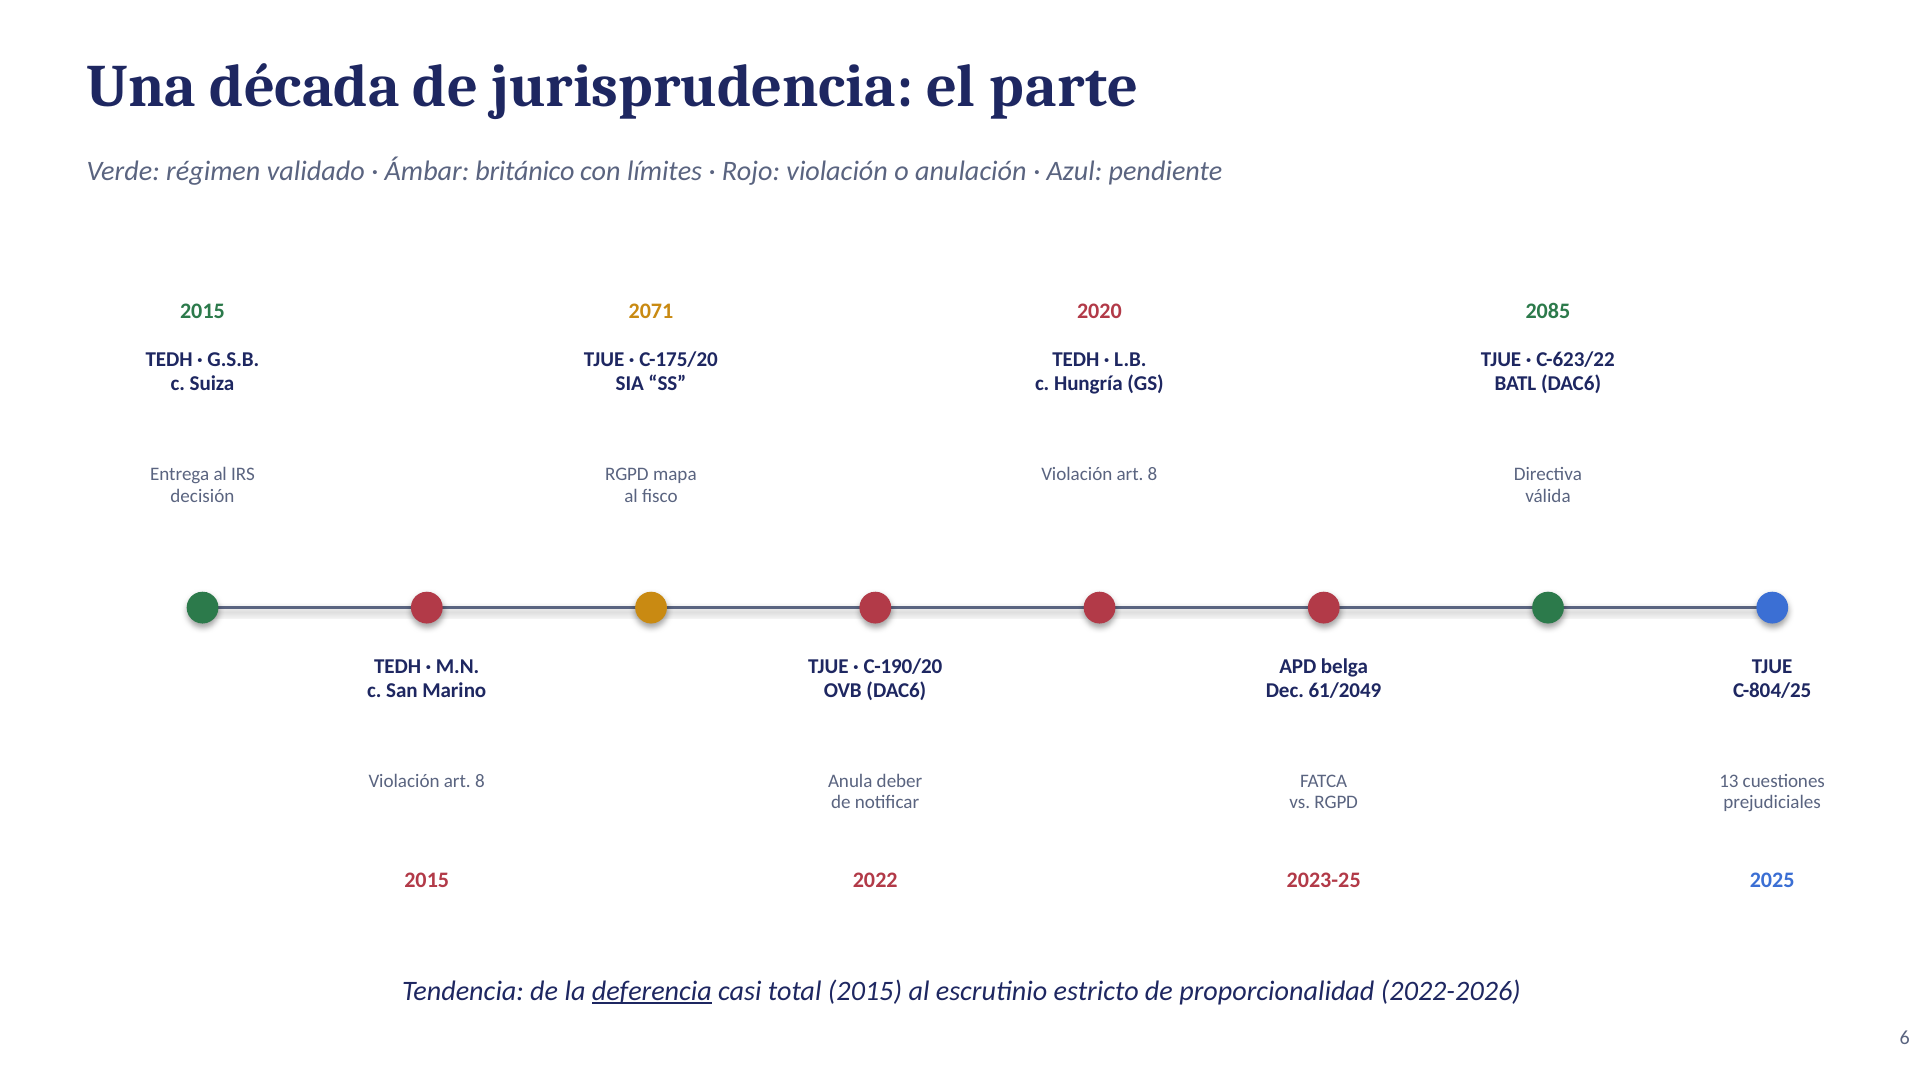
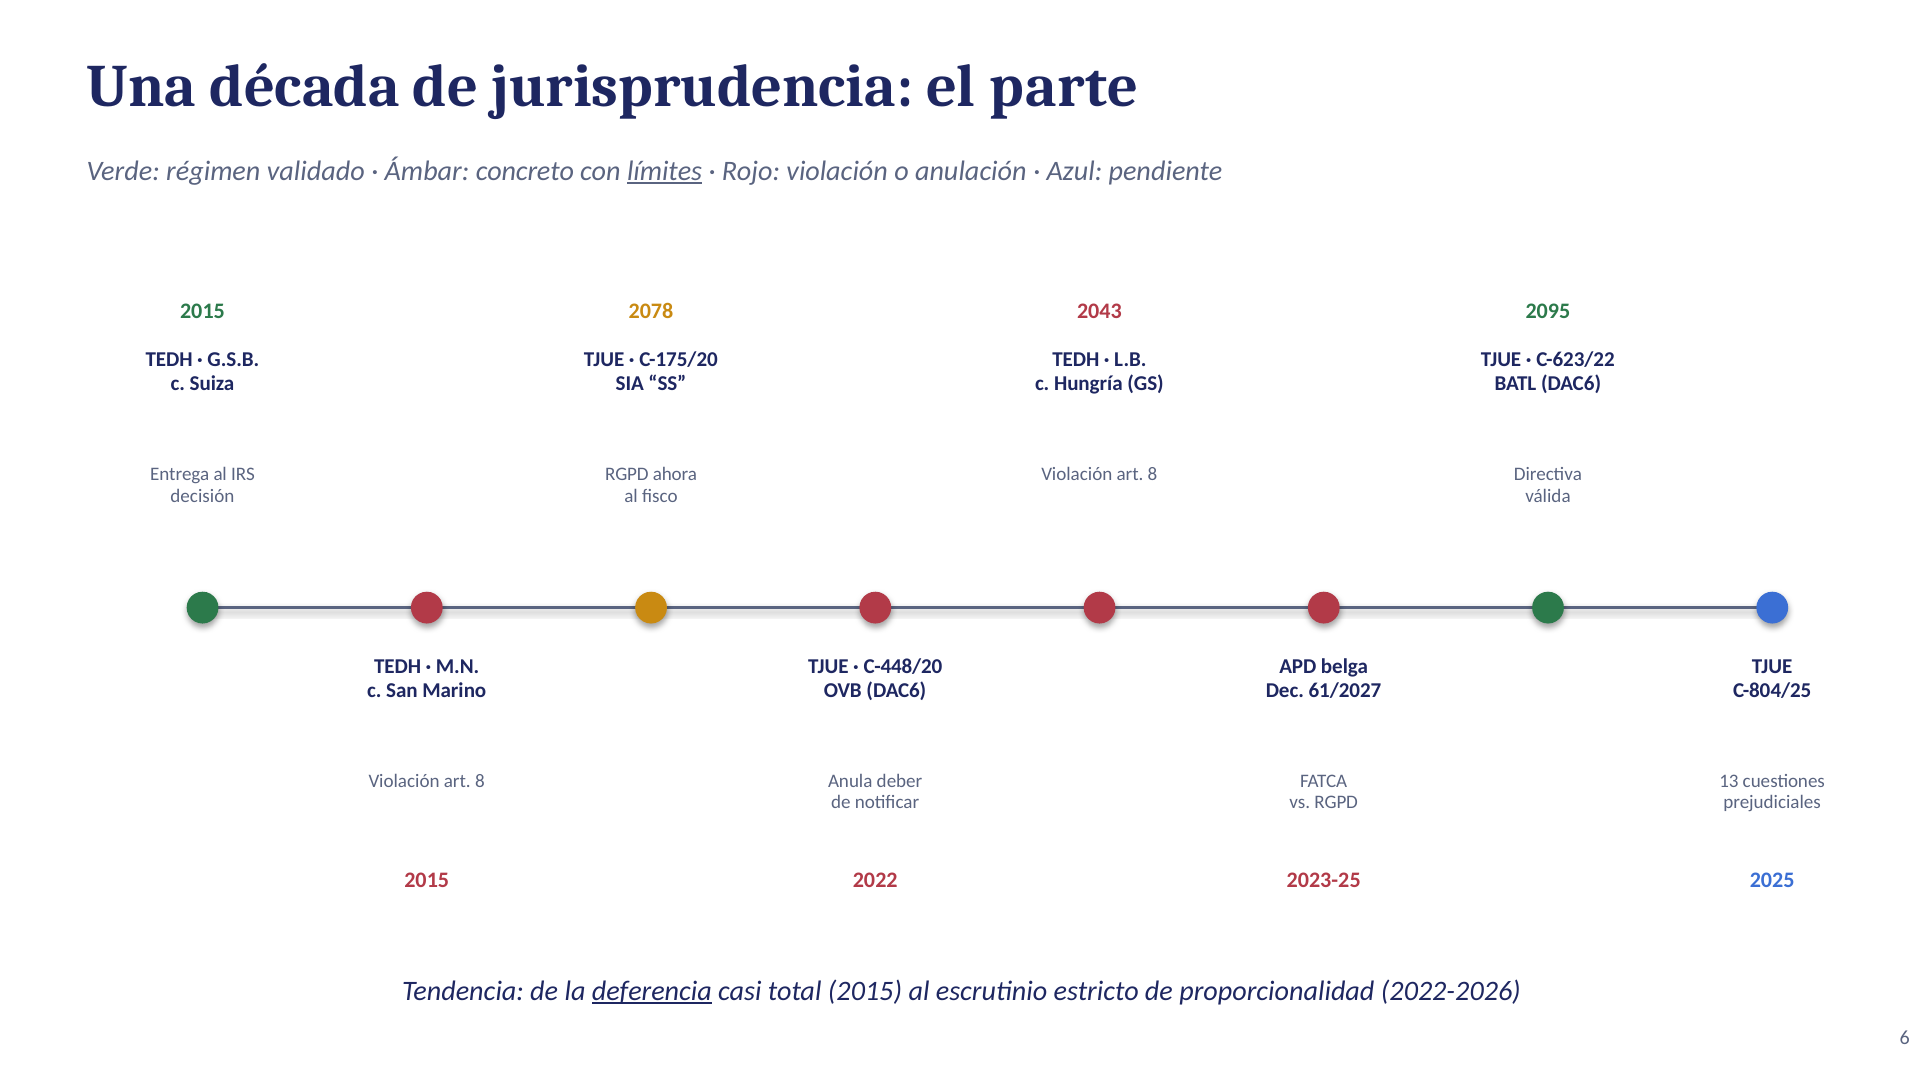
británico: británico -> concreto (525, 171)
límites underline: none -> present (665, 171)
2071: 2071 -> 2078 (651, 311)
2020: 2020 -> 2043 (1099, 311)
2085: 2085 -> 2095 (1548, 311)
mapa: mapa -> ahora (675, 474)
C-190/20: C-190/20 -> C-448/20 (903, 666)
61/2049: 61/2049 -> 61/2027 (1345, 690)
